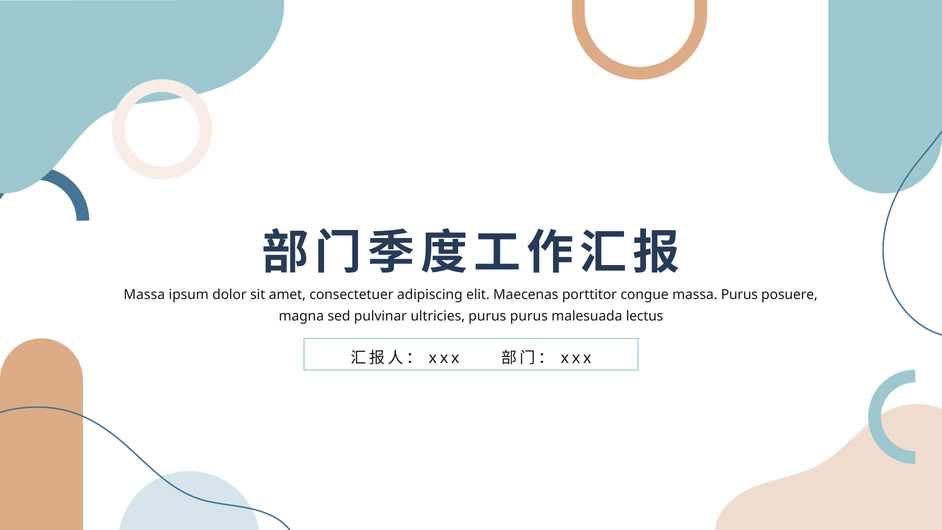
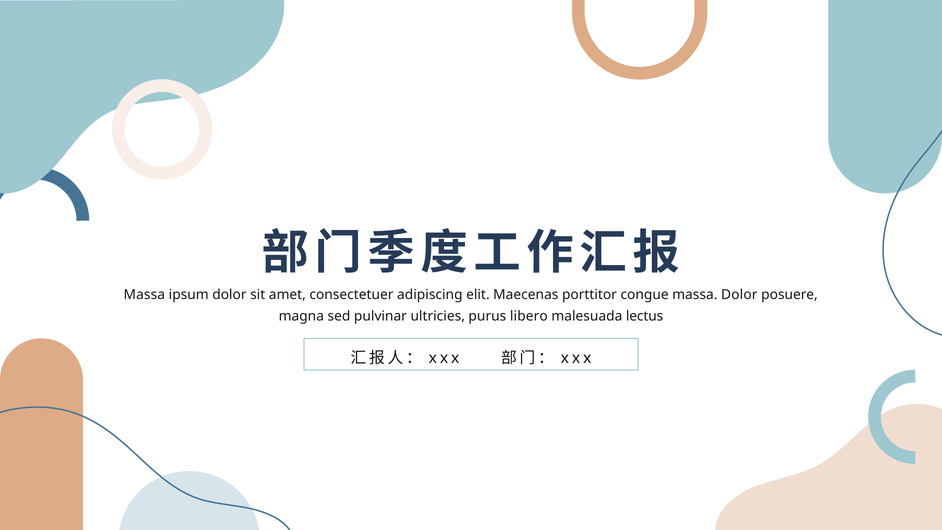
massa Purus: Purus -> Dolor (739, 295)
purus purus: purus -> libero (529, 316)
